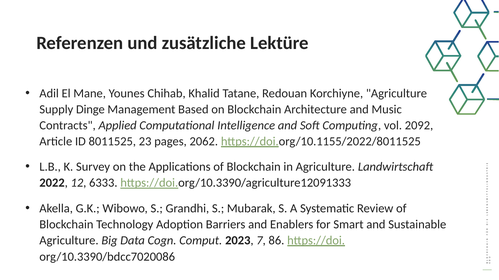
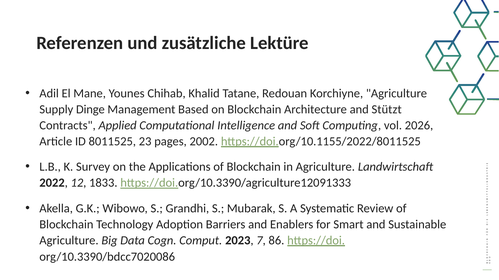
Music: Music -> Stützt (387, 110)
2092: 2092 -> 2026 (419, 126)
2062: 2062 -> 2002 (204, 142)
6333: 6333 -> 1833 (103, 183)
